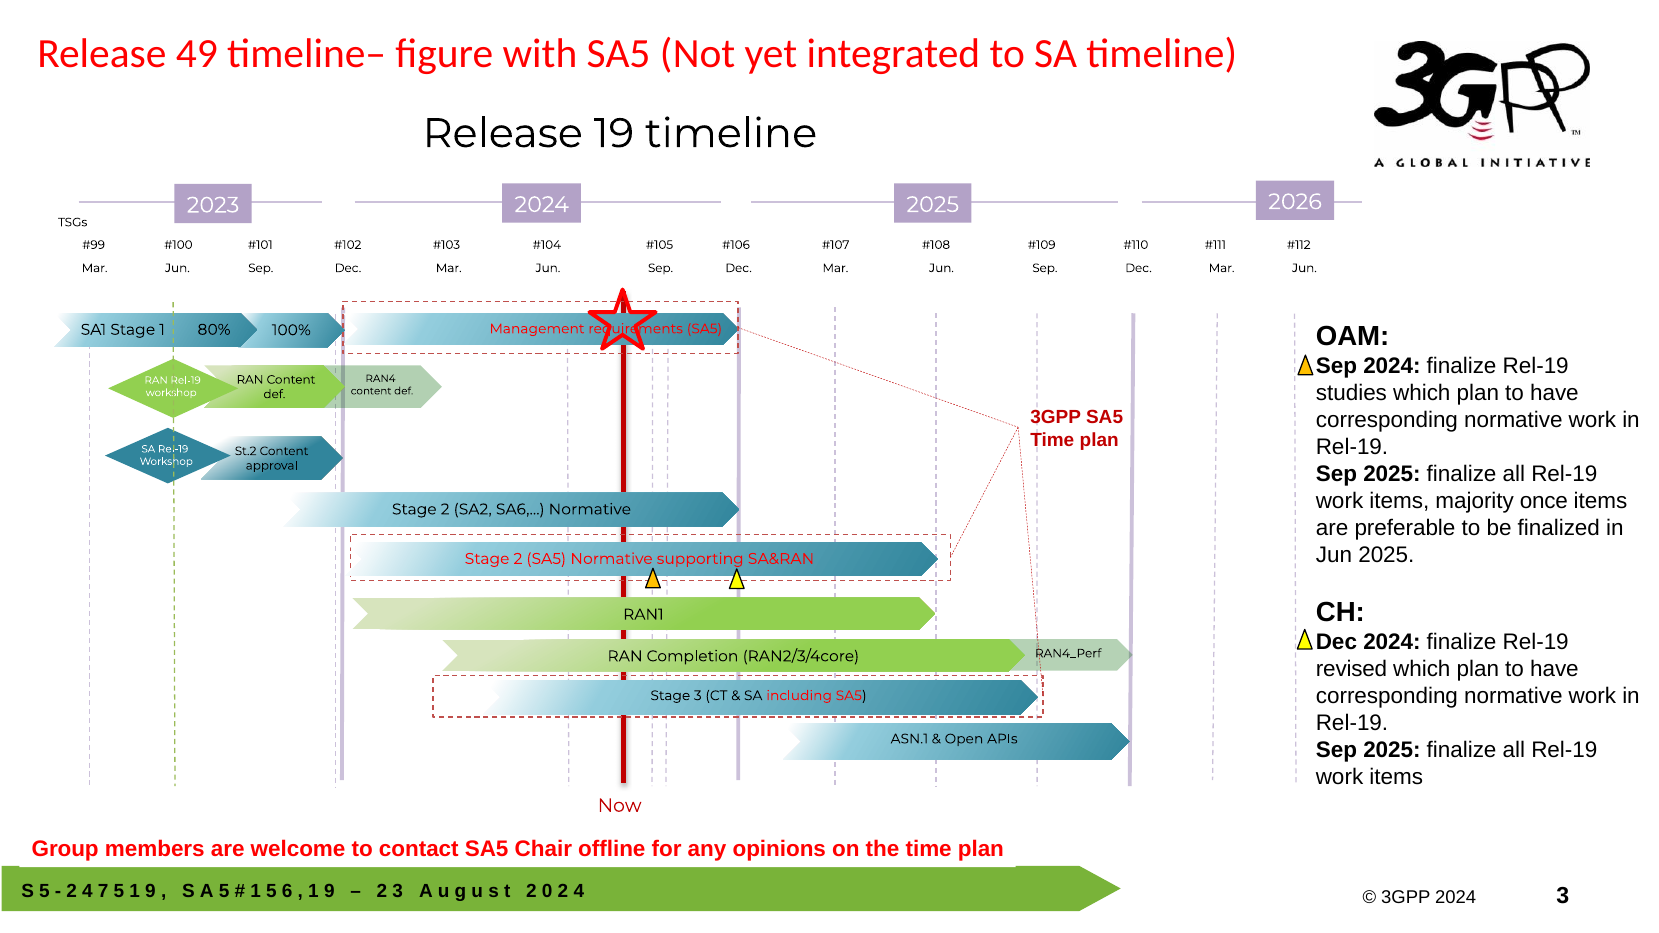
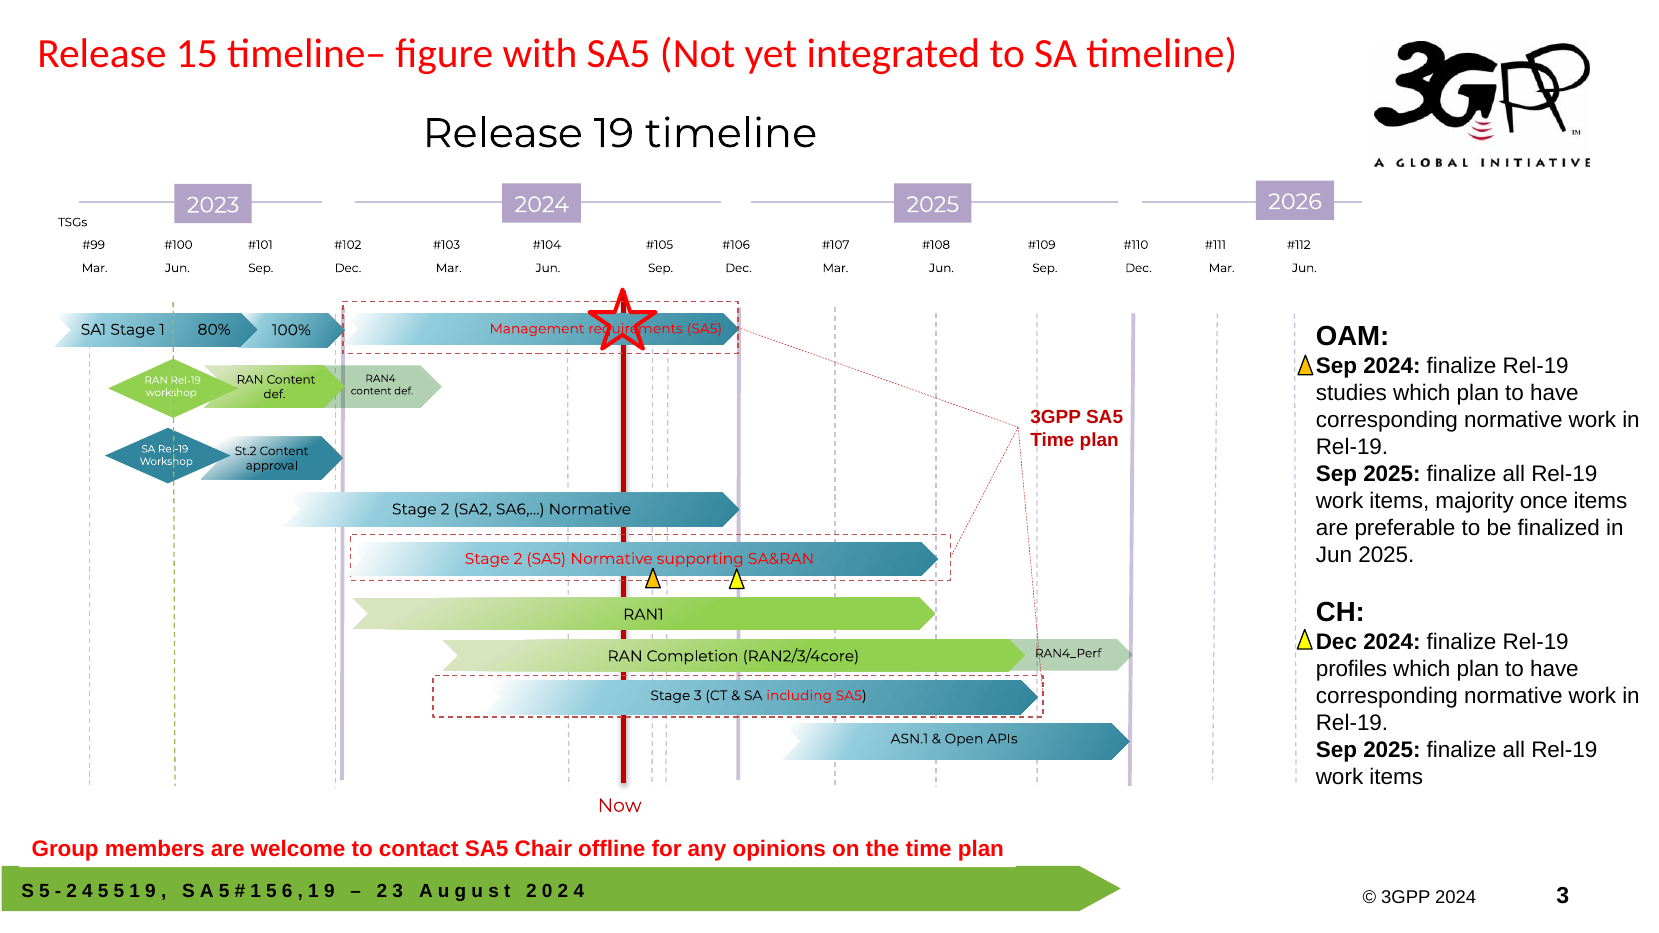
49: 49 -> 15 (197, 54)
revised: revised -> profiles (1352, 669)
7: 7 -> 5 (103, 891)
